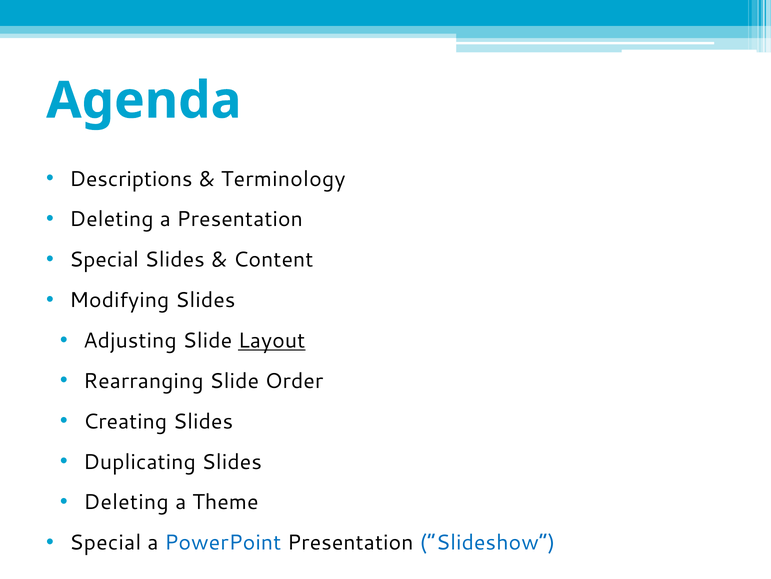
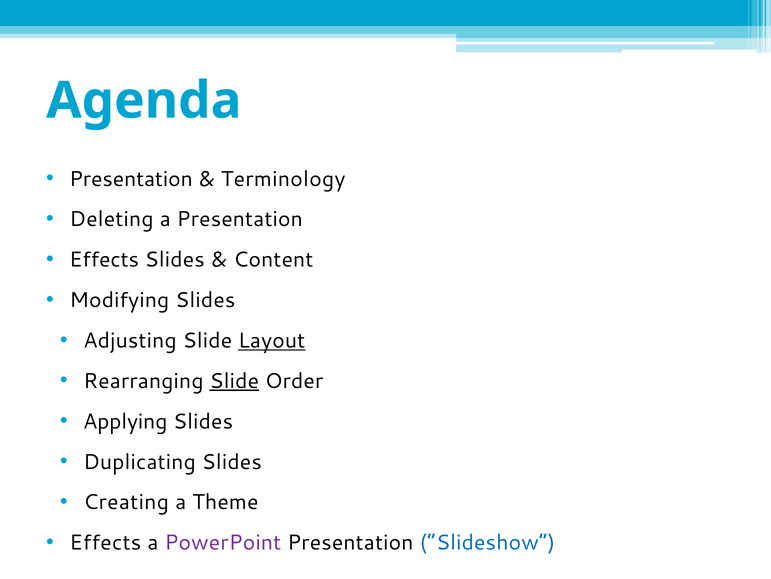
Descriptions: Descriptions -> Presentation (131, 179)
Special: Special -> Effects (104, 260)
Slide underline: none -> present (234, 381)
Creating: Creating -> Applying (125, 421)
Deleting: Deleting -> Creating (126, 502)
Special: Special -> Effects (105, 542)
PowerPoint colour: blue -> purple (223, 542)
